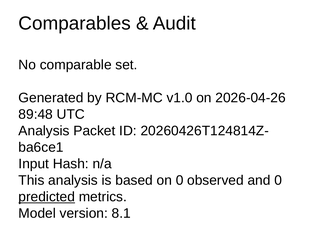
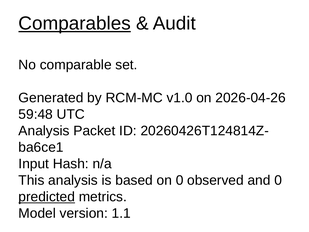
Comparables underline: none -> present (75, 23)
89:48: 89:48 -> 59:48 (36, 114)
8.1: 8.1 -> 1.1 (121, 213)
